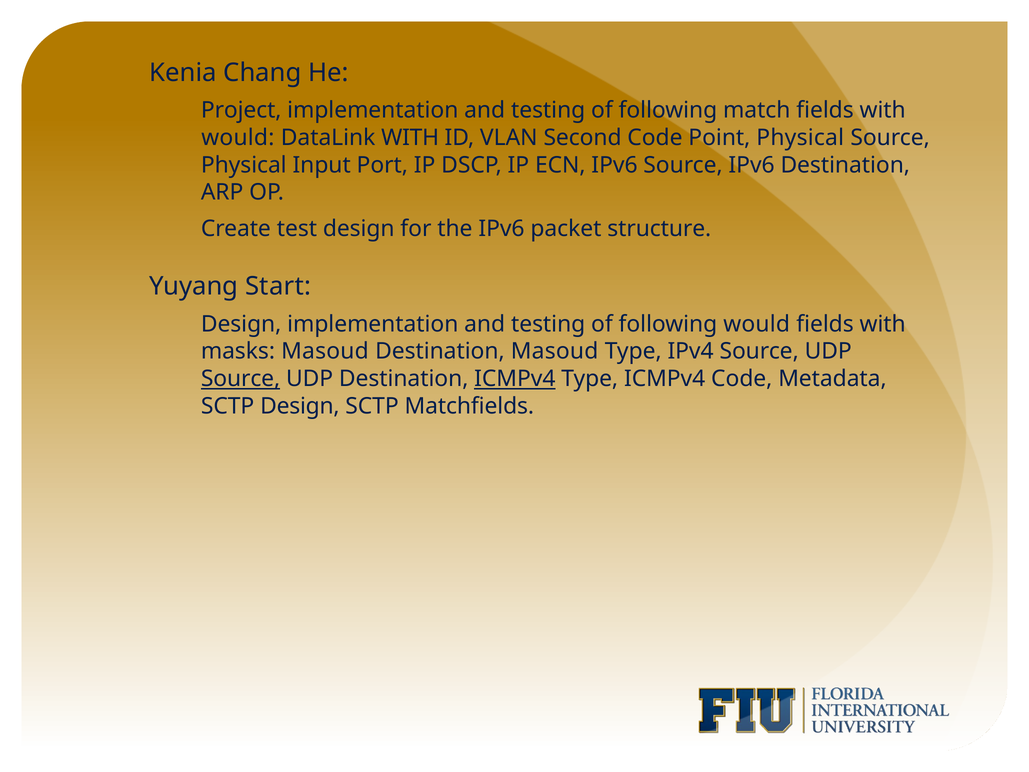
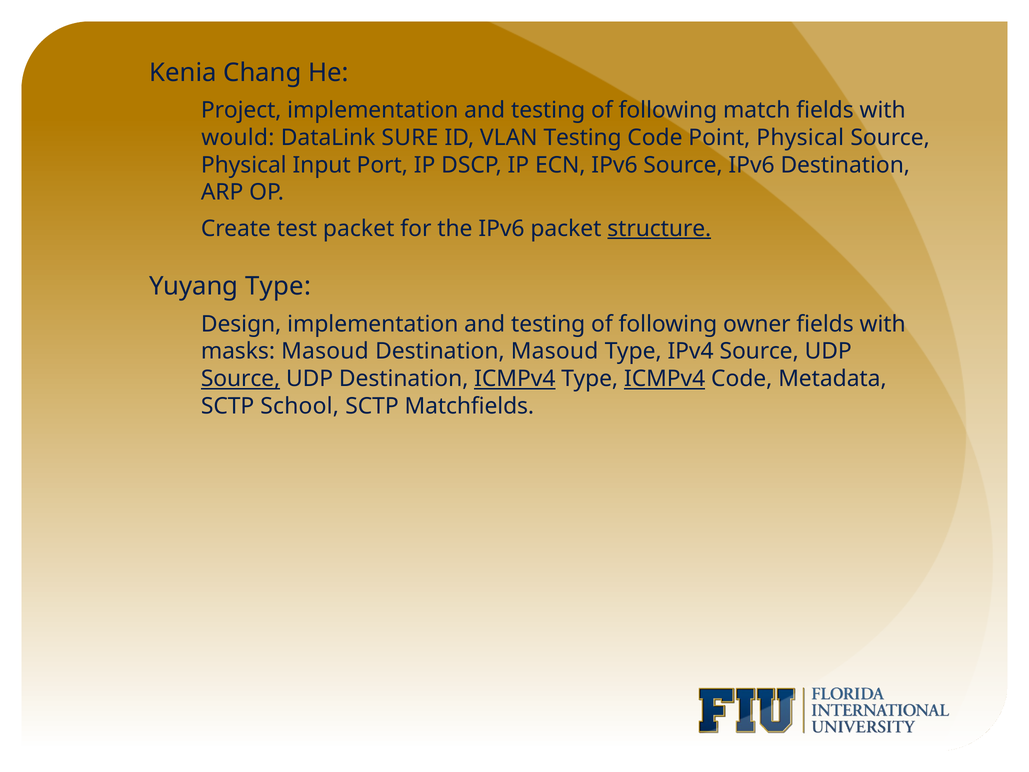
DataLink WITH: WITH -> SURE (410, 138)
VLAN Second: Second -> Testing (583, 138)
test design: design -> packet (359, 228)
structure underline: none -> present (659, 228)
Yuyang Start: Start -> Type (278, 286)
following would: would -> owner (757, 324)
ICMPv4 underline: none -> present (665, 379)
SCTP Design: Design -> School (300, 406)
